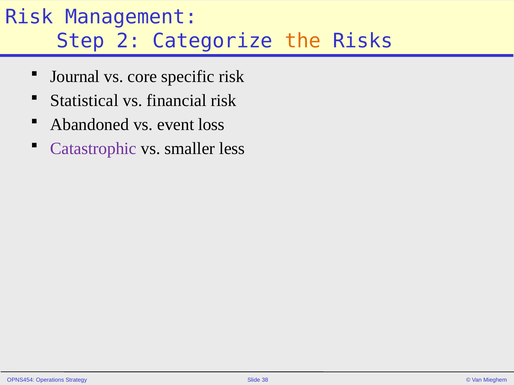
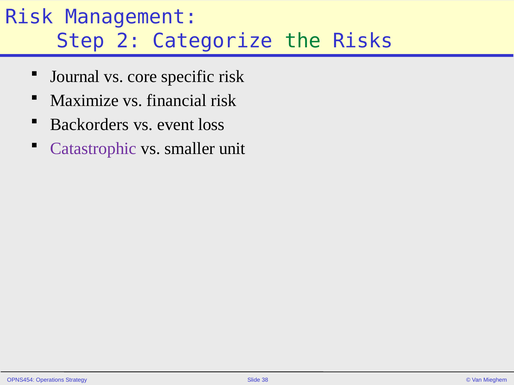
the colour: orange -> green (303, 41)
Statistical: Statistical -> Maximize (84, 101)
Abandoned: Abandoned -> Backorders (90, 125)
less: less -> unit (232, 149)
